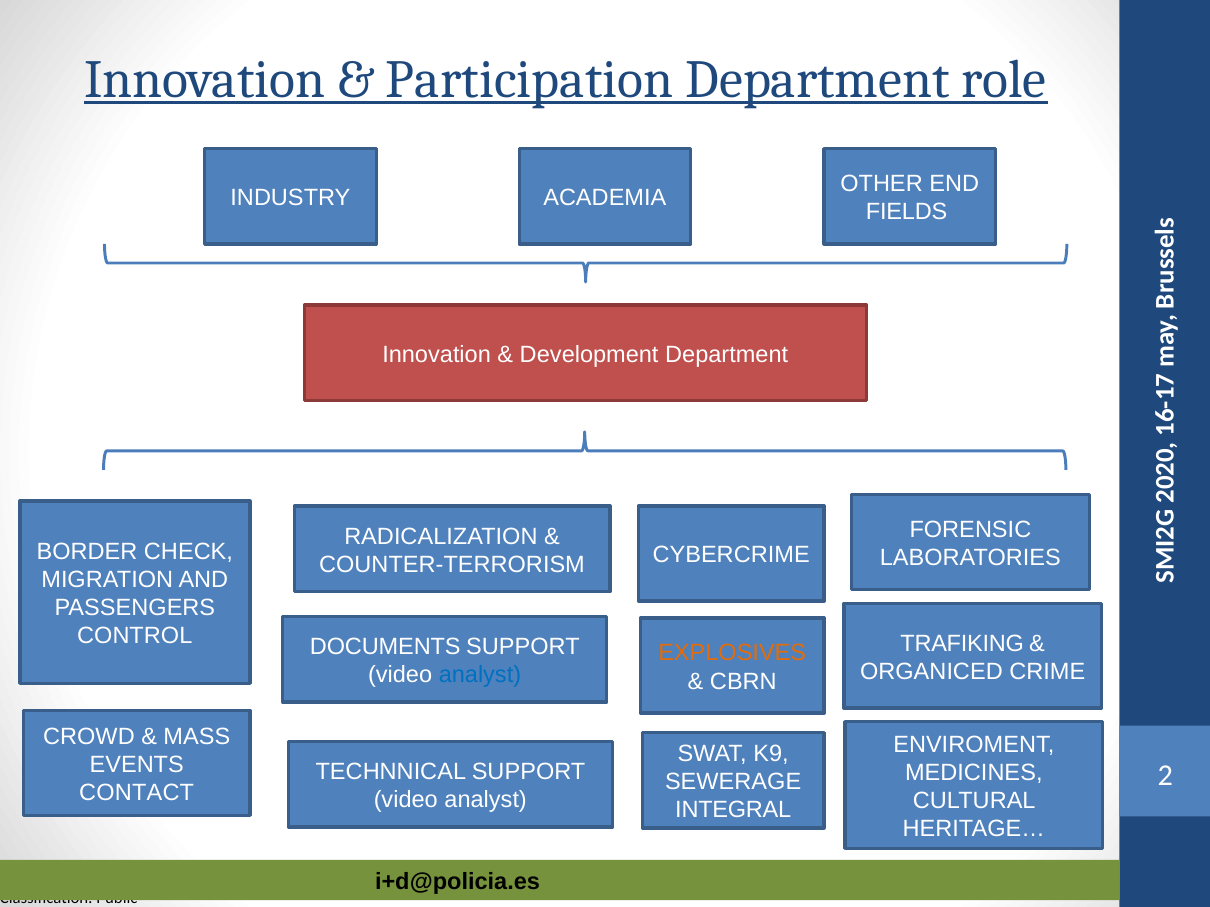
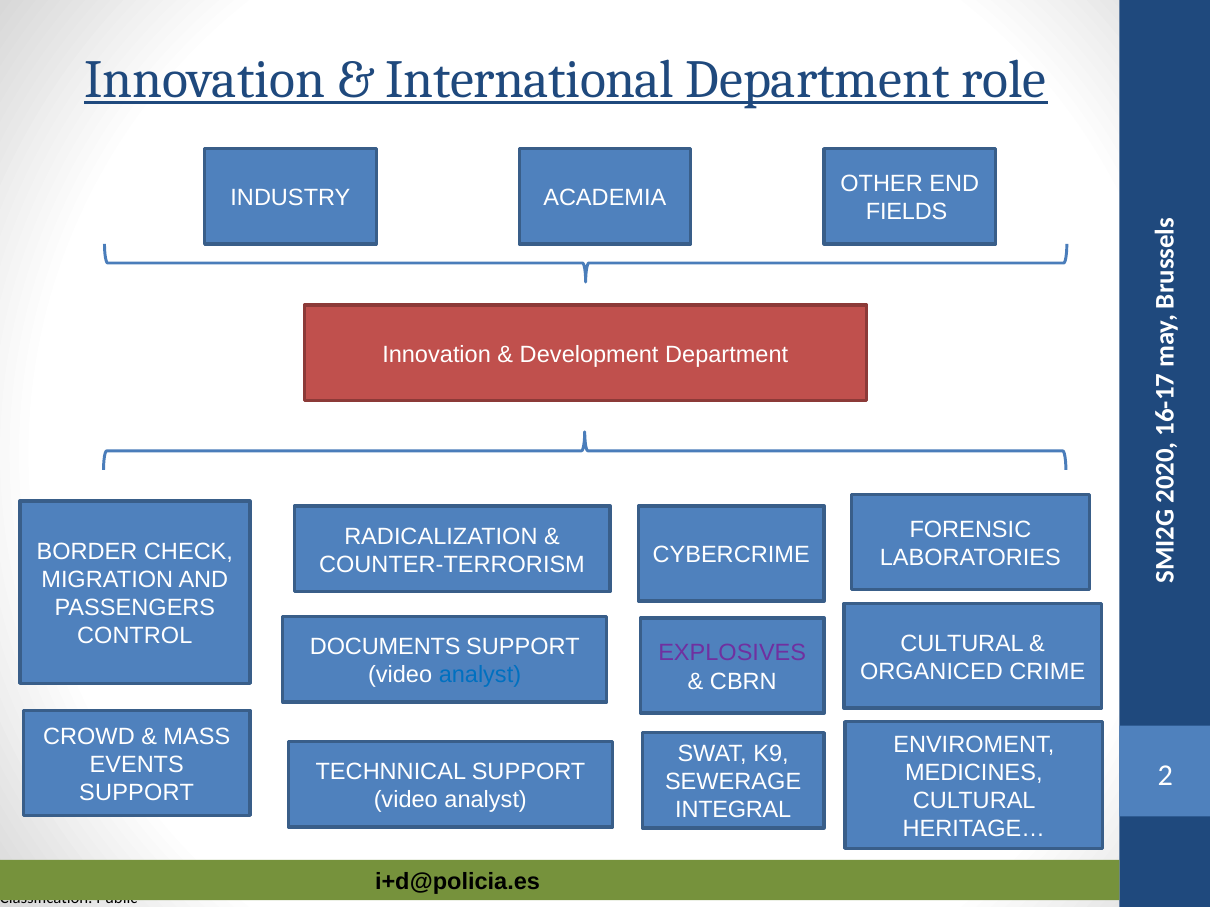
Participation: Participation -> International (530, 79)
TRAFIKING: TRAFIKING -> CULTURAL (962, 644)
EXPLOSIVES colour: orange -> purple (732, 653)
CONTACT: CONTACT -> SUPPORT (137, 793)
